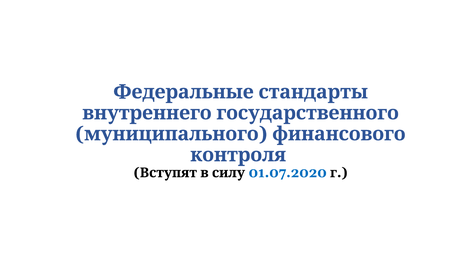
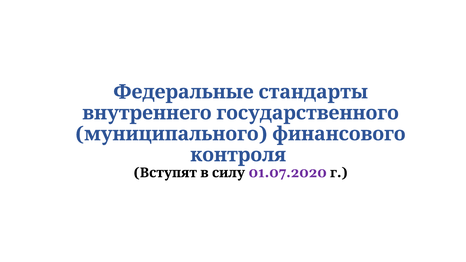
01.07.2020 colour: blue -> purple (288, 173)
